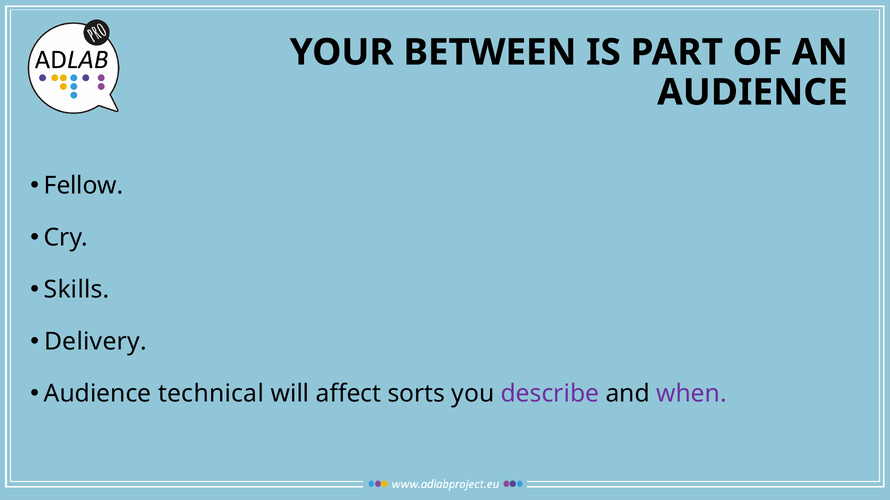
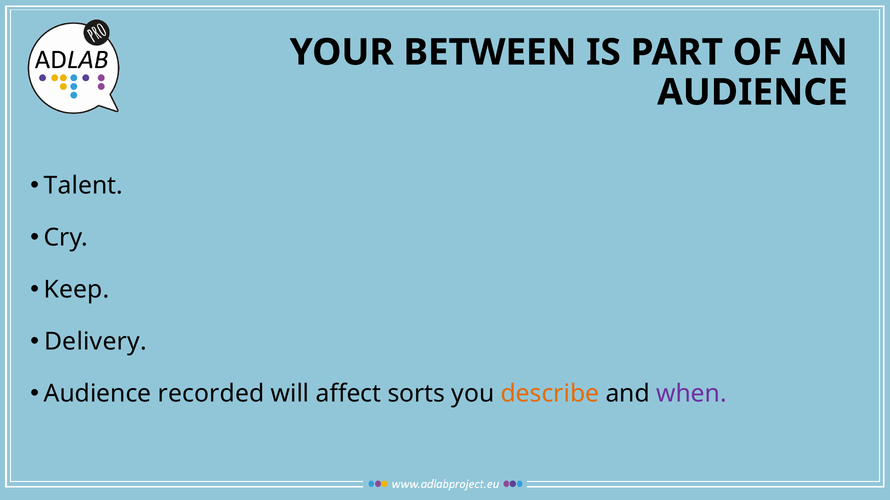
Fellow: Fellow -> Talent (83, 186)
Skills: Skills -> Keep (77, 290)
technical: technical -> recorded (211, 394)
describe colour: purple -> orange (550, 394)
